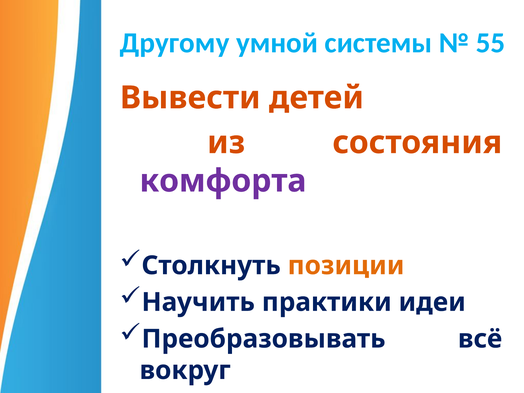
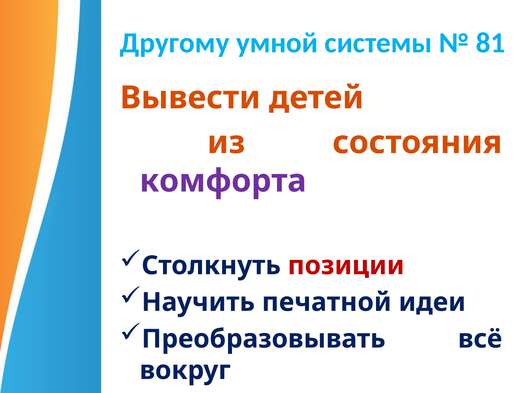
55: 55 -> 81 (490, 43)
позиции colour: orange -> red (346, 266)
практики: практики -> печатной (327, 302)
